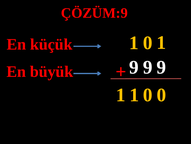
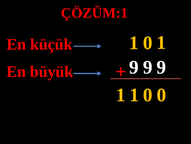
ÇÖZÜM:9: ÇÖZÜM:9 -> ÇÖZÜM:1 (94, 13)
